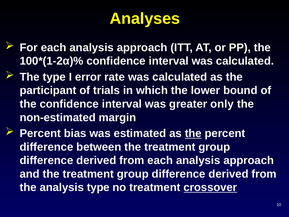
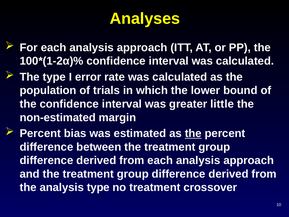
participant: participant -> population (48, 90)
only: only -> little (222, 104)
crossover underline: present -> none (210, 187)
